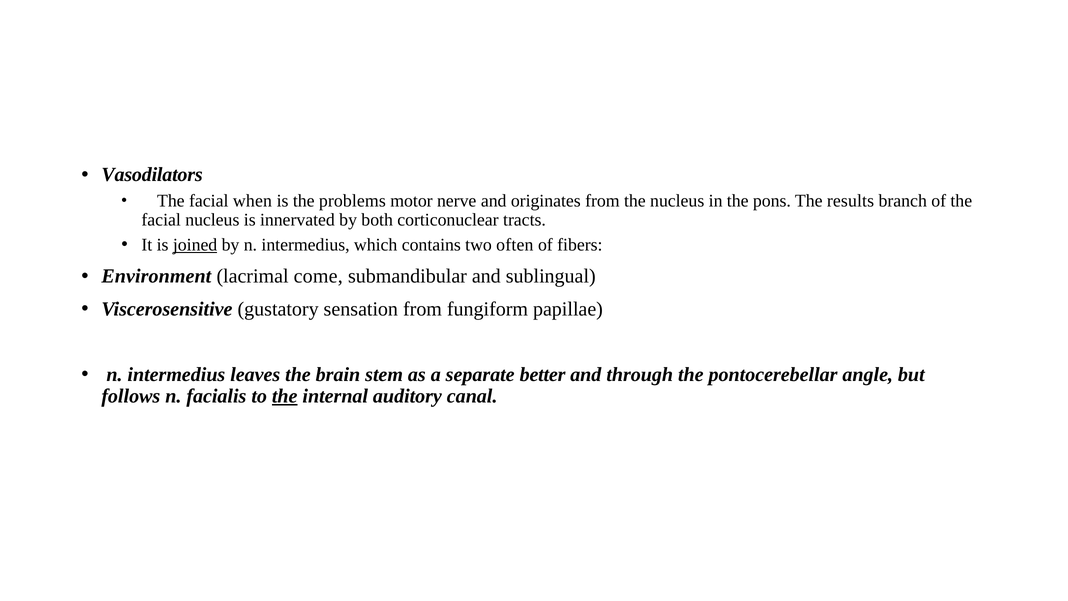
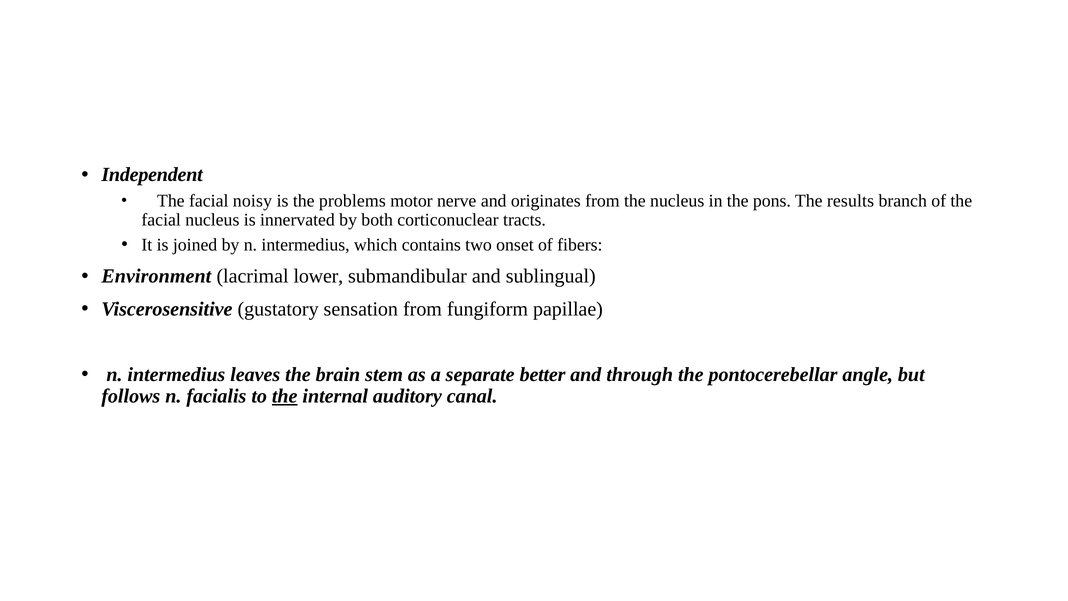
Vasodilators: Vasodilators -> Independent (152, 175)
when: when -> noisy (252, 201)
joined underline: present -> none (195, 245)
often: often -> onset (515, 245)
come: come -> lower (318, 276)
